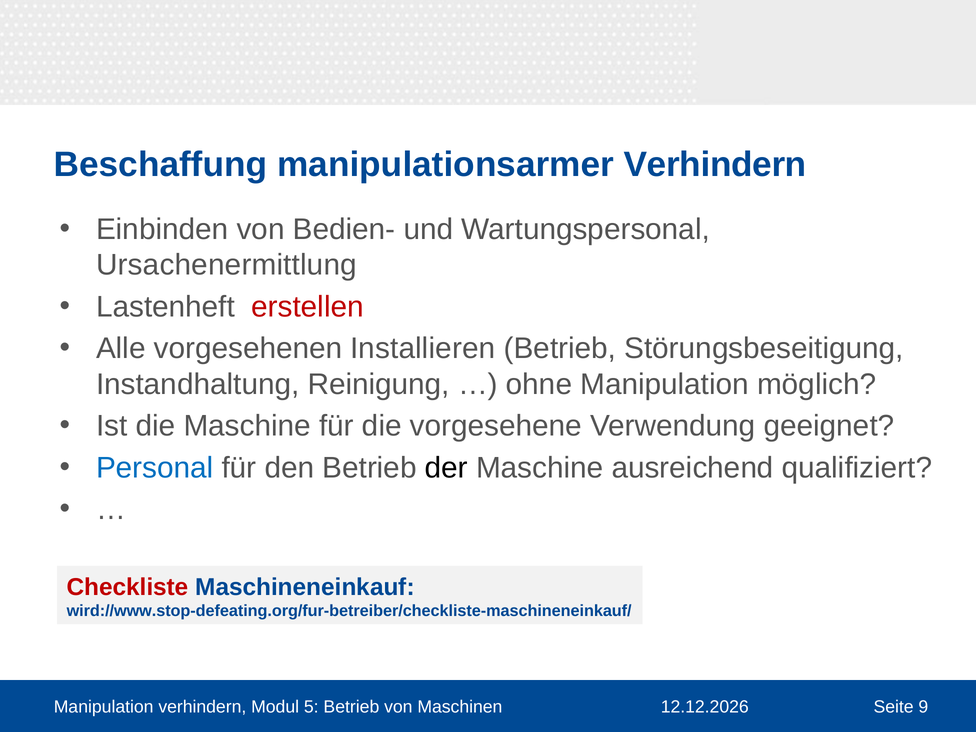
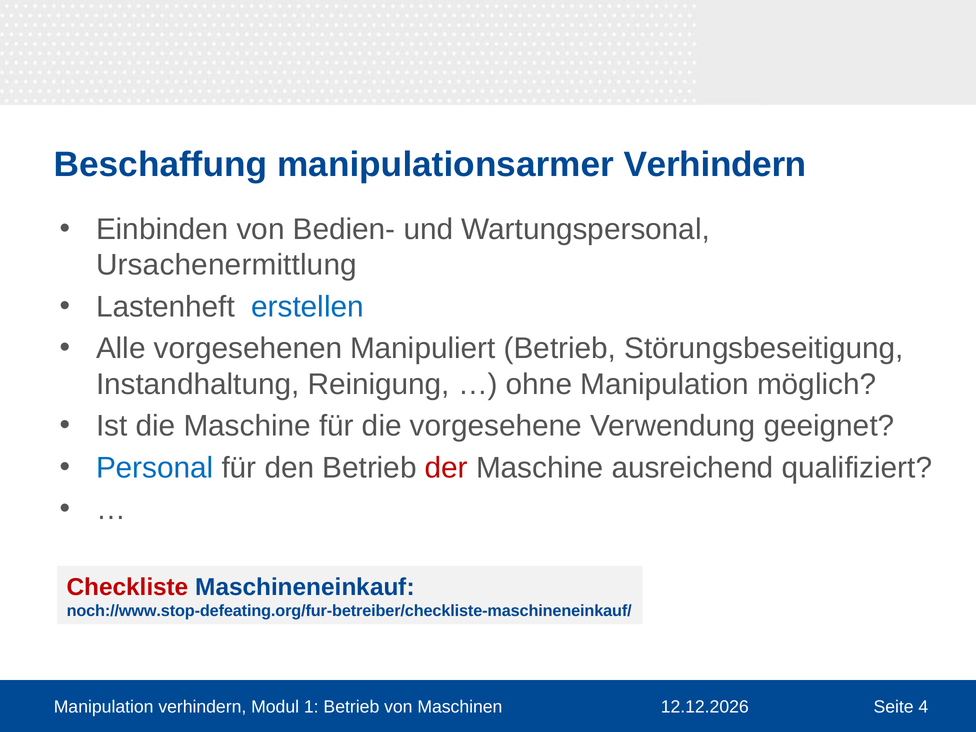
erstellen colour: red -> blue (308, 307)
Installieren: Installieren -> Manipuliert (423, 349)
der colour: black -> red (446, 468)
wird://www.stop-defeating.org/fur-betreiber/checkliste-maschineneinkauf/: wird://www.stop-defeating.org/fur-betreiber/checkliste-maschineneinkauf/ -> noch://www.stop-defeating.org/fur-betreiber/checkliste-maschineneinkauf/ (349, 611)
5: 5 -> 1 (311, 707)
9: 9 -> 4 (923, 707)
